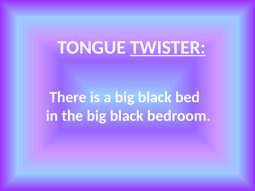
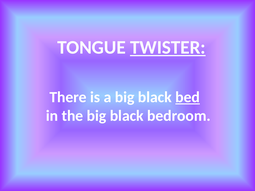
bed underline: none -> present (188, 97)
